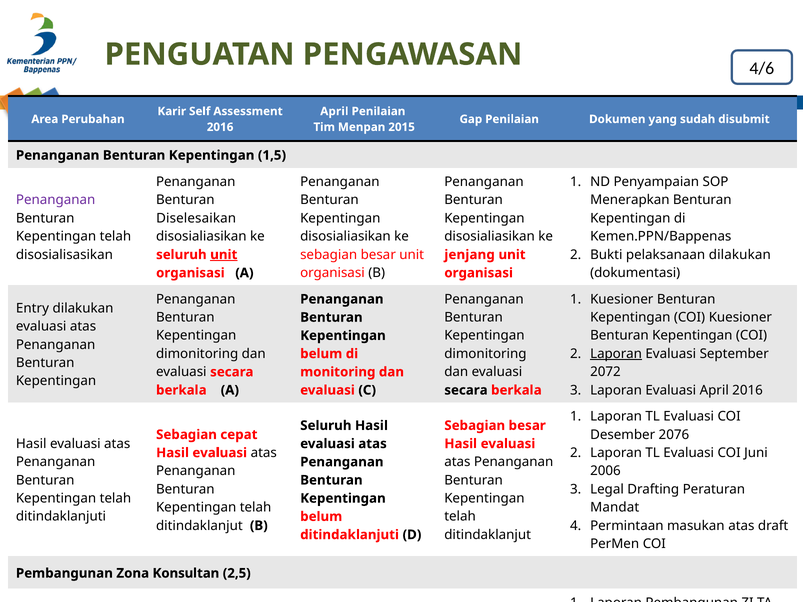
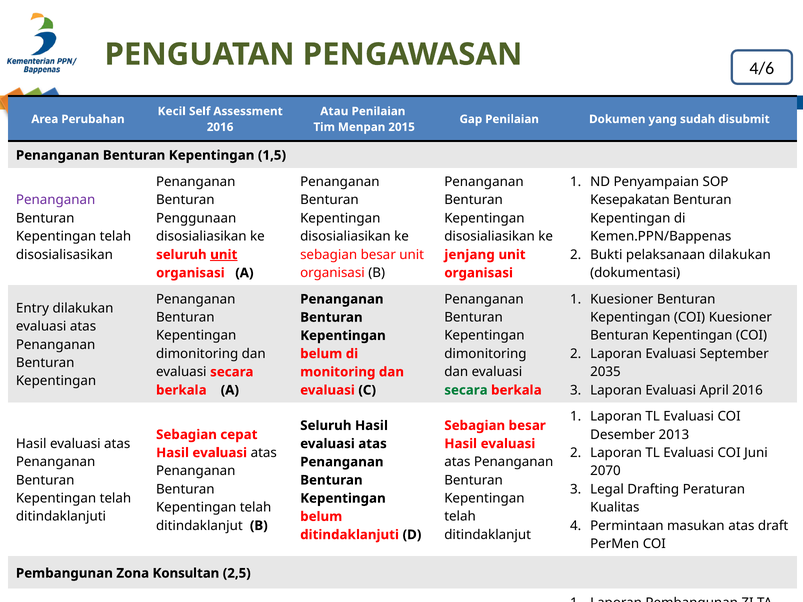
Karir: Karir -> Kecil (172, 111)
April: April -> Atau (334, 111)
Menerapkan: Menerapkan -> Kesepakatan (630, 200)
Diselesaikan: Diselesaikan -> Penggunaan (196, 218)
Laporan underline: present -> none (616, 354)
2072: 2072 -> 2035 (605, 372)
secara colour: black -> green (466, 390)
2076: 2076 -> 2013 (674, 435)
2006: 2006 -> 2070 (605, 471)
Mandat: Mandat -> Kualitas (615, 508)
